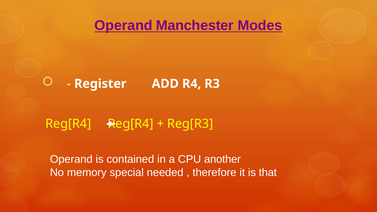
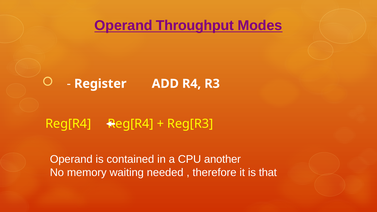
Manchester: Manchester -> Throughput (195, 26)
special: special -> waiting (127, 173)
